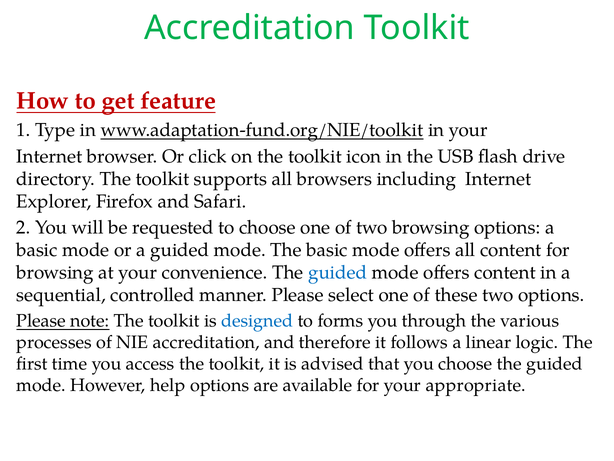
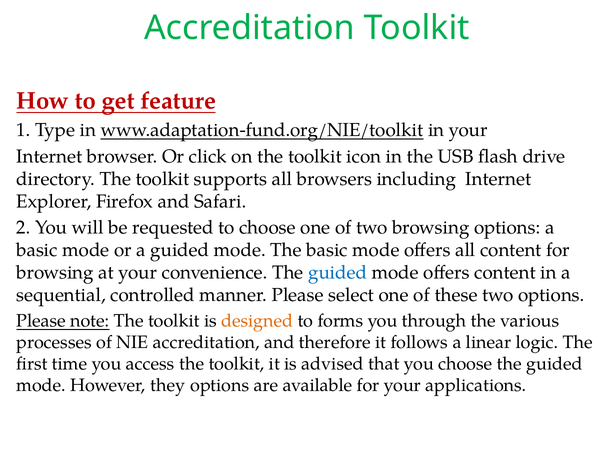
designed colour: blue -> orange (257, 320)
help: help -> they (168, 385)
appropriate: appropriate -> applications (476, 385)
